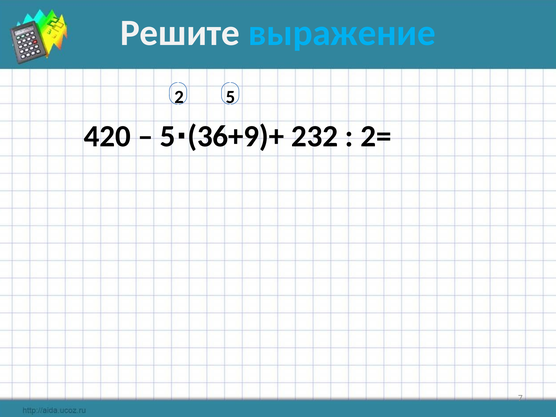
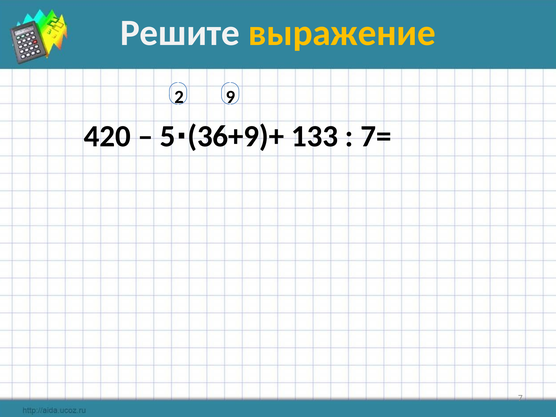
выражение colour: light blue -> yellow (342, 33)
2 5: 5 -> 9 (231, 97)
232: 232 -> 133 (315, 136)
2=: 2= -> 7= (376, 136)
